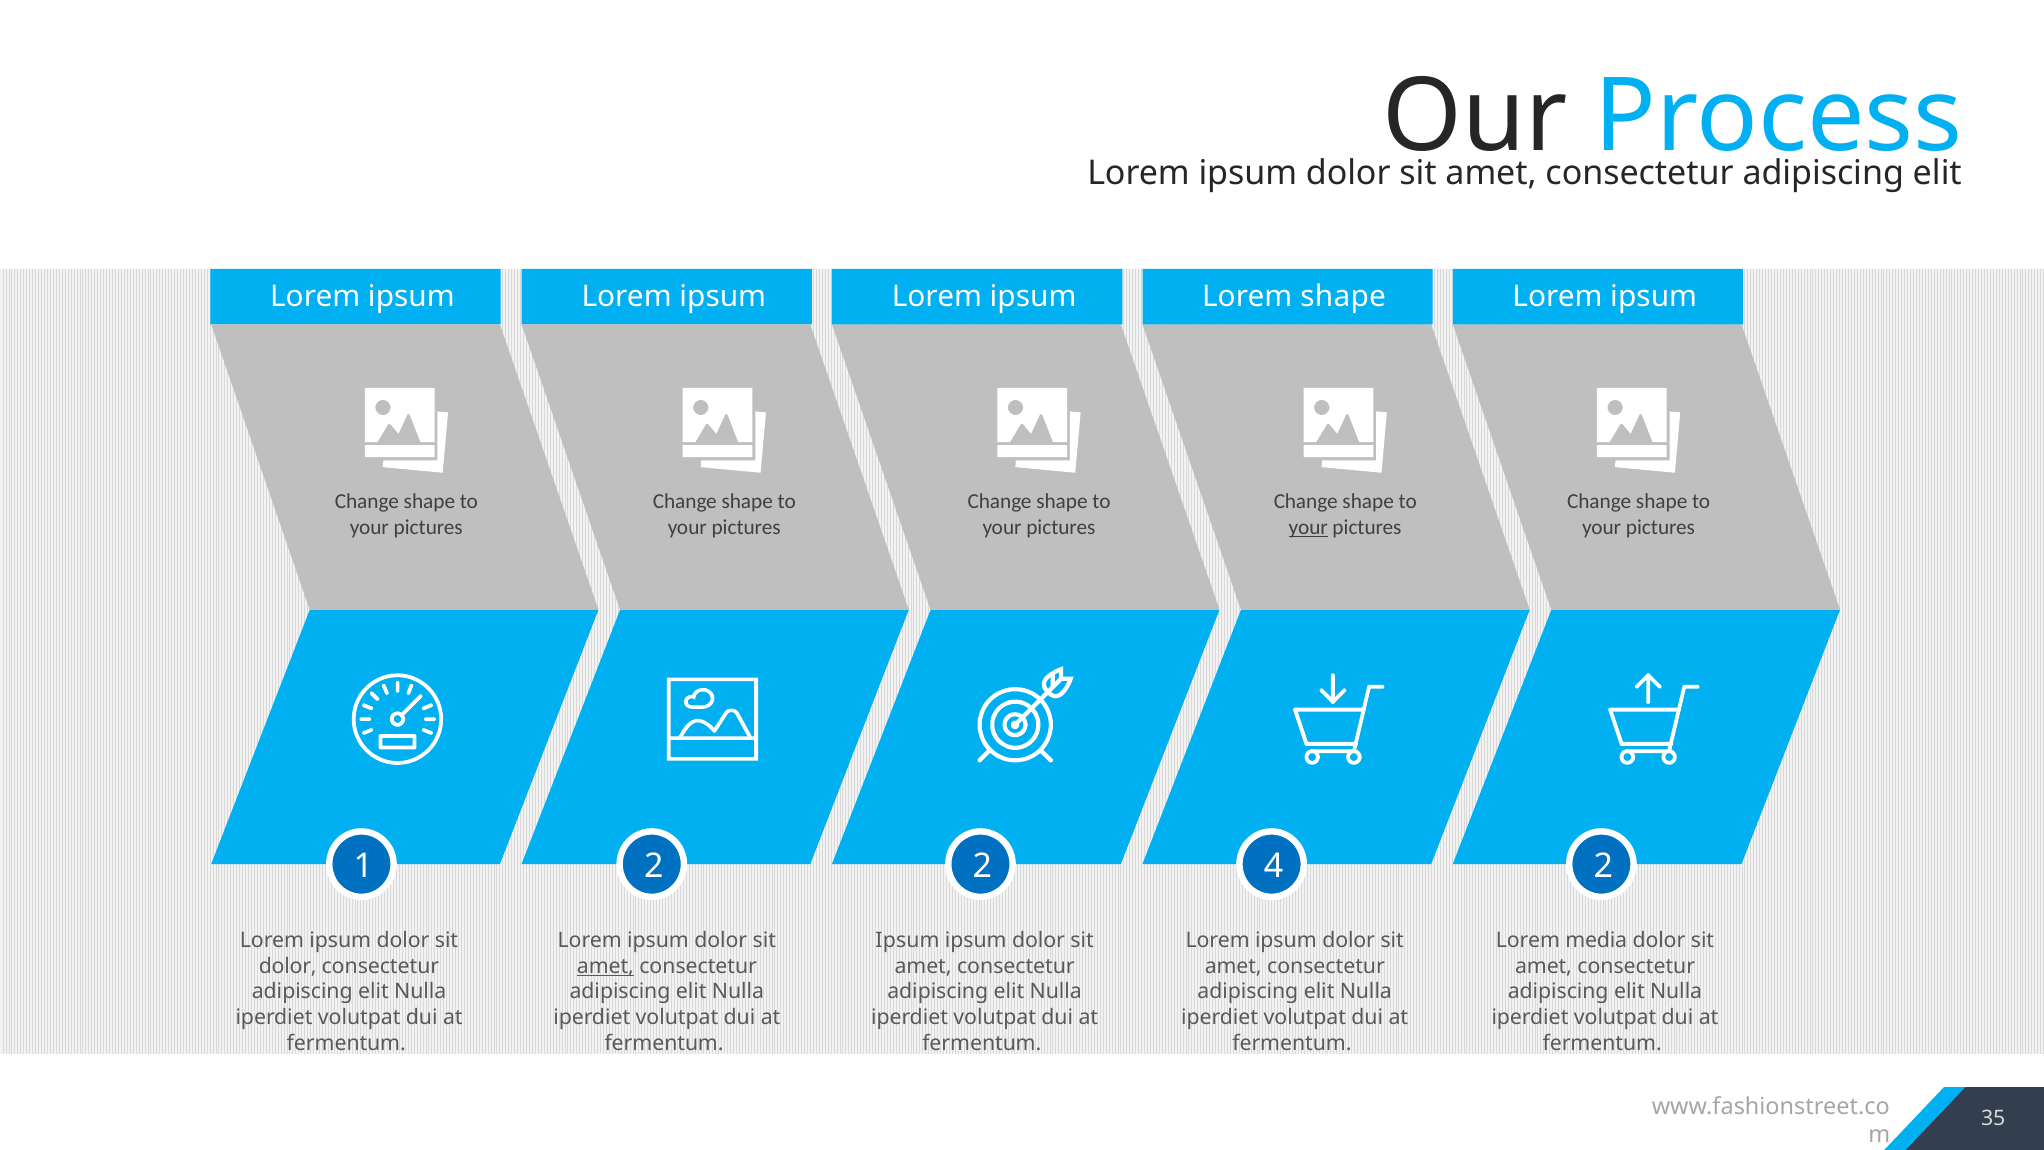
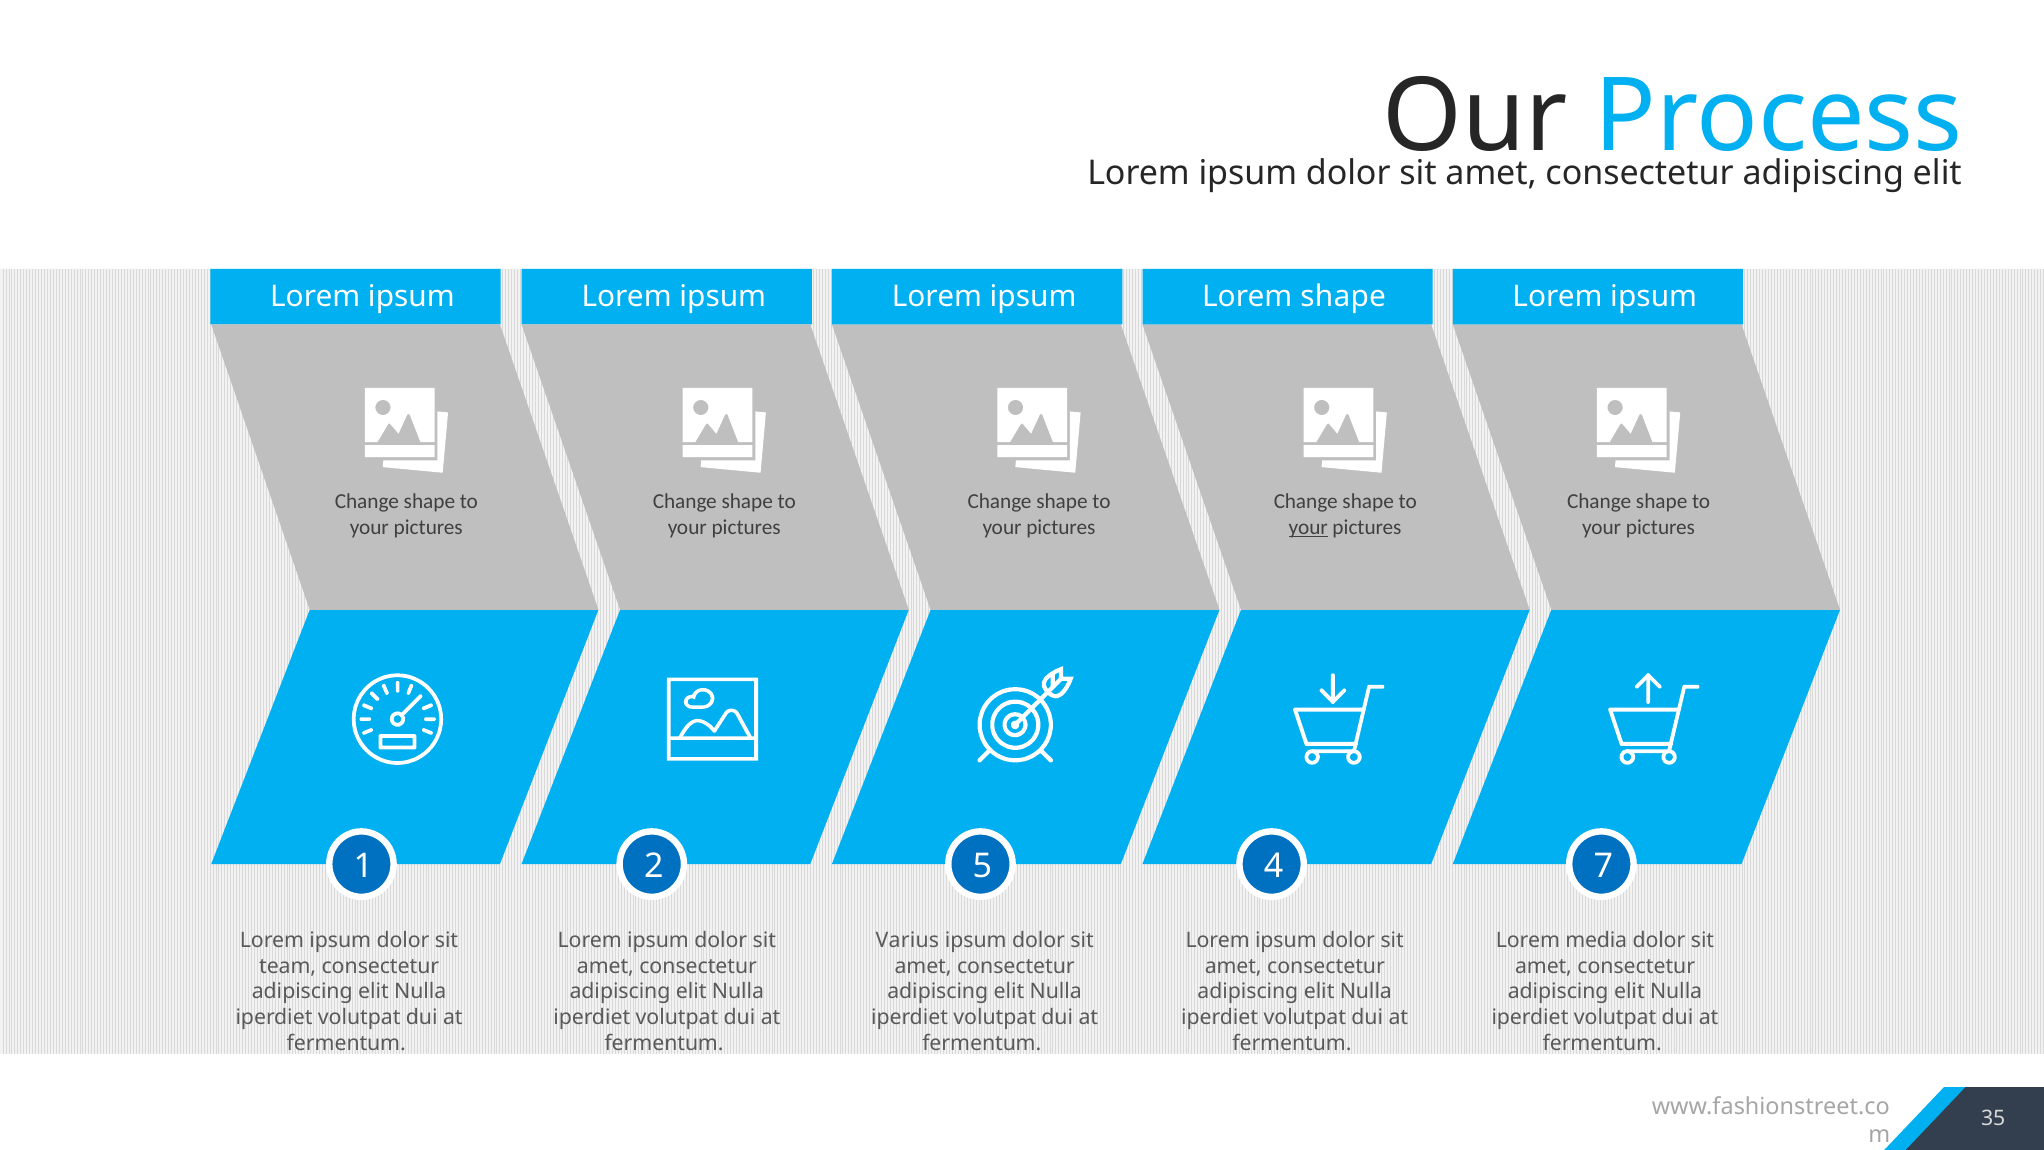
2 2: 2 -> 5 (982, 866)
4 2: 2 -> 7 (1603, 866)
Ipsum: Ipsum -> Varius (907, 940)
dolor: dolor -> team (288, 966)
amet underline: present -> none (605, 966)
